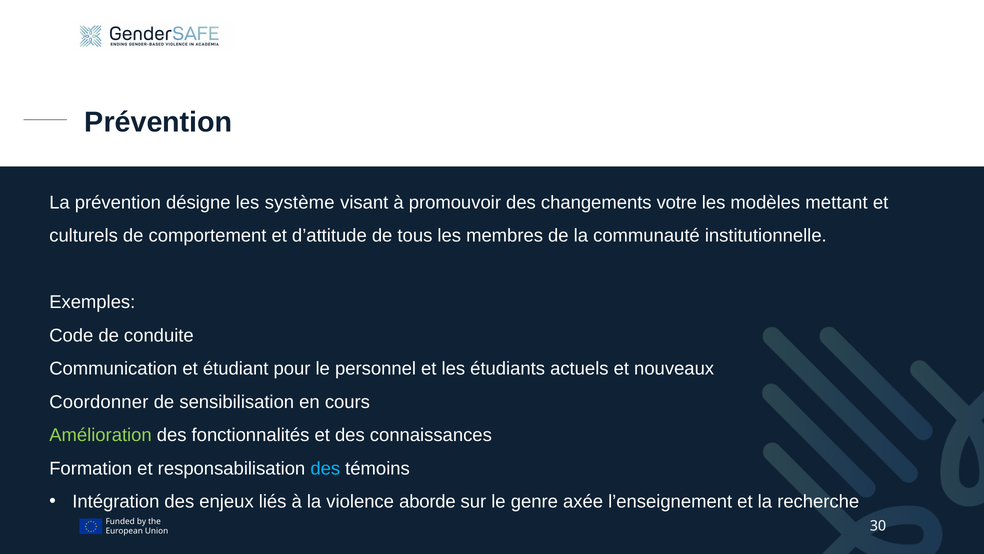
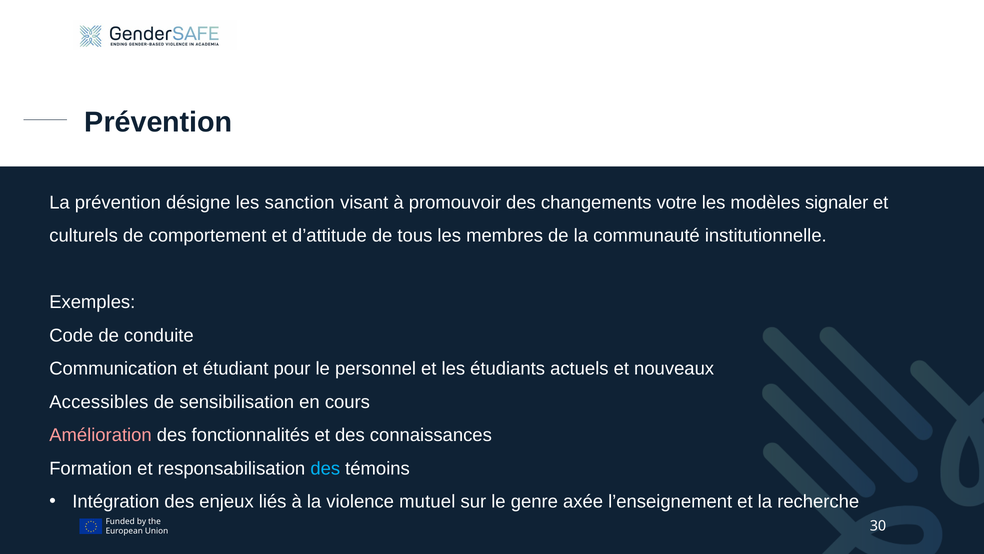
système: système -> sanction (300, 202)
mettant: mettant -> signaler (837, 202)
Coordonner: Coordonner -> Accessibles (99, 402)
Amélioration colour: light green -> pink (100, 435)
aborde: aborde -> mutuel (427, 501)
